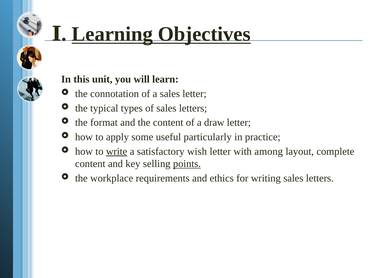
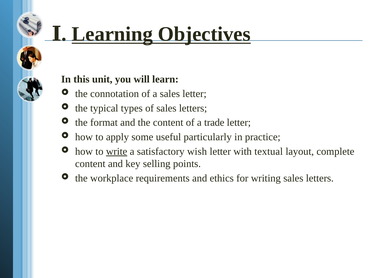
draw: draw -> trade (214, 123)
among: among -> textual (269, 152)
points underline: present -> none (187, 164)
